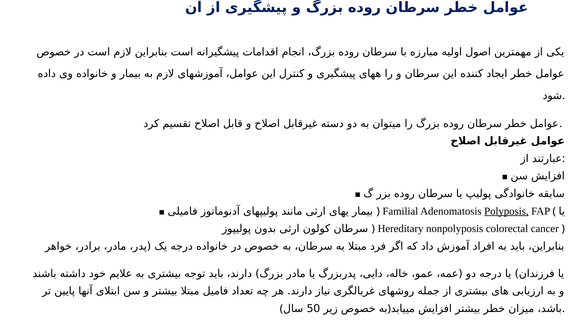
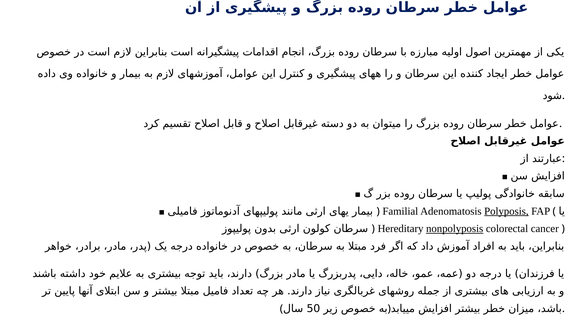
nonpolyposis underline: none -> present (455, 229)
